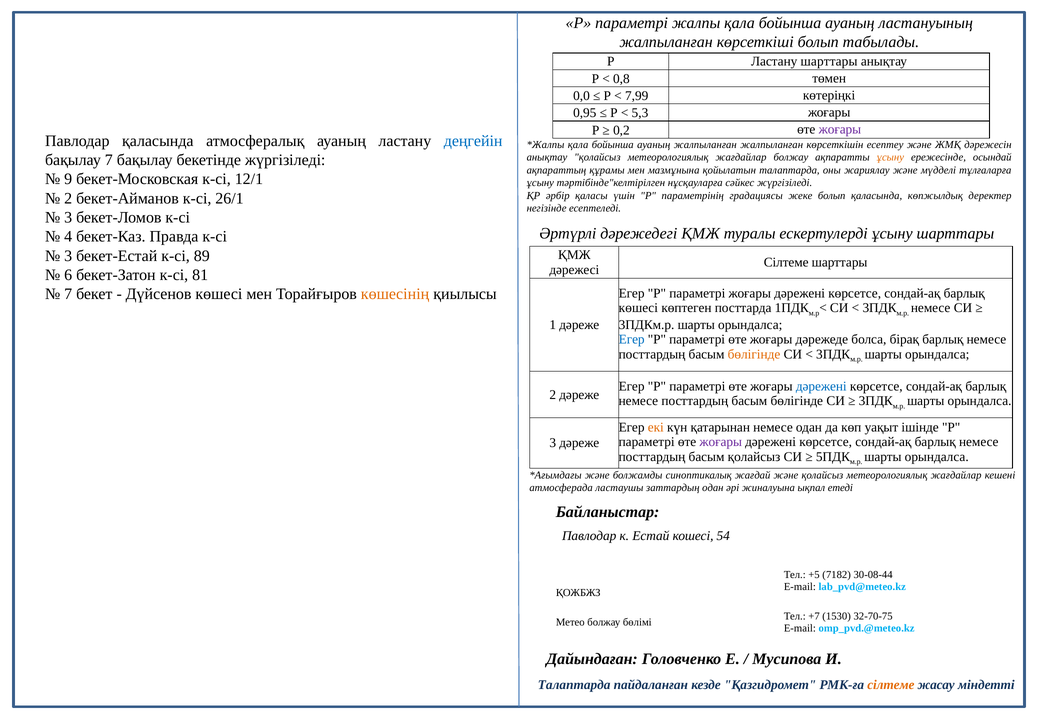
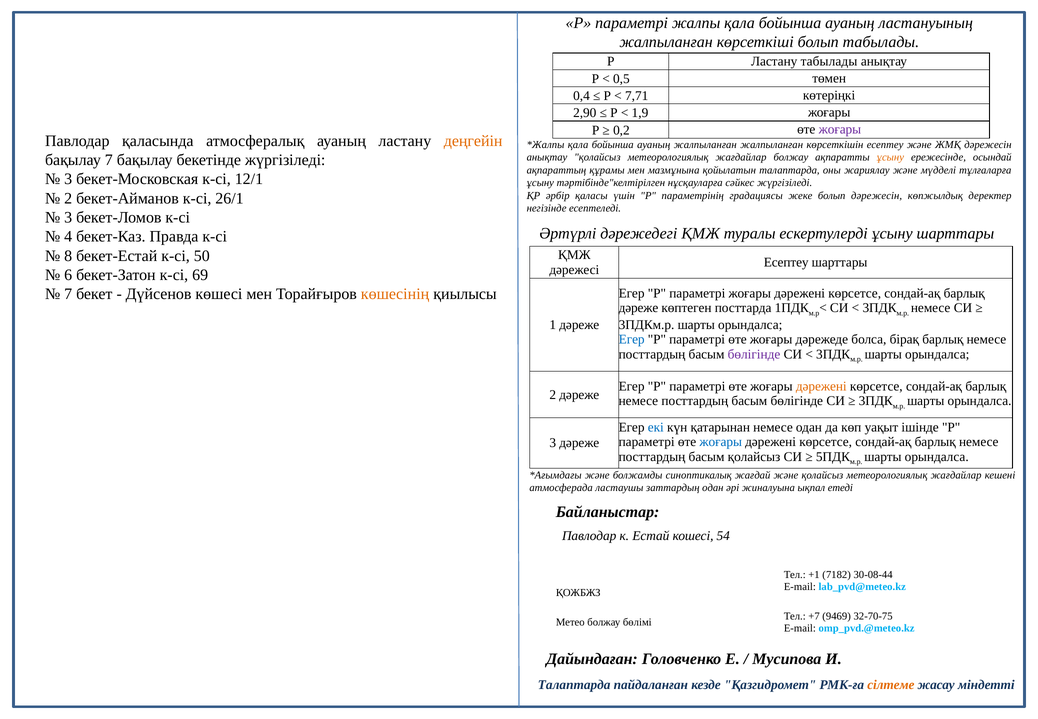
Ластану шарттары: шарттары -> табылады (829, 61)
0,8: 0,8 -> 0,5 (621, 79)
0,0: 0,0 -> 0,4 (582, 96)
7,99: 7,99 -> 7,71 (637, 96)
0,95: 0,95 -> 2,90 (585, 113)
5,3: 5,3 -> 1,9 (640, 113)
деңгейін colour: blue -> orange (473, 141)
9: 9 -> 3 (68, 179)
болып қаласында: қаласында -> дәрежесін (877, 195)
3: 3 -> 8 (68, 256)
89: 89 -> 50 (202, 256)
Сілтеме: Сілтеме -> Есептеу (786, 262)
81: 81 -> 69 (200, 275)
көшесі: көшесі -> дәреже (638, 308)
бөлігінде colour: orange -> purple (754, 354)
дәрежені colour: blue -> orange (821, 386)
екі colour: orange -> blue (656, 427)
жоғары colour: purple -> blue (721, 442)
+5: +5 -> +1 (814, 574)
1530: 1530 -> 9469 (837, 616)
